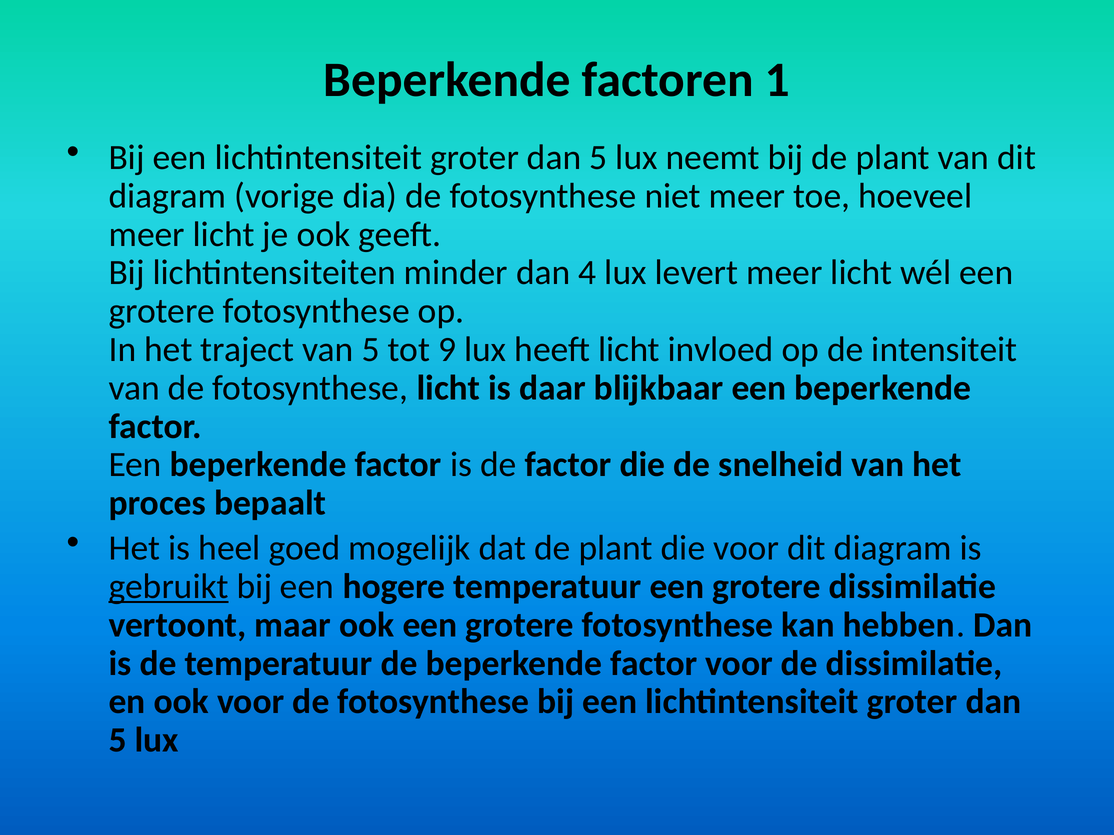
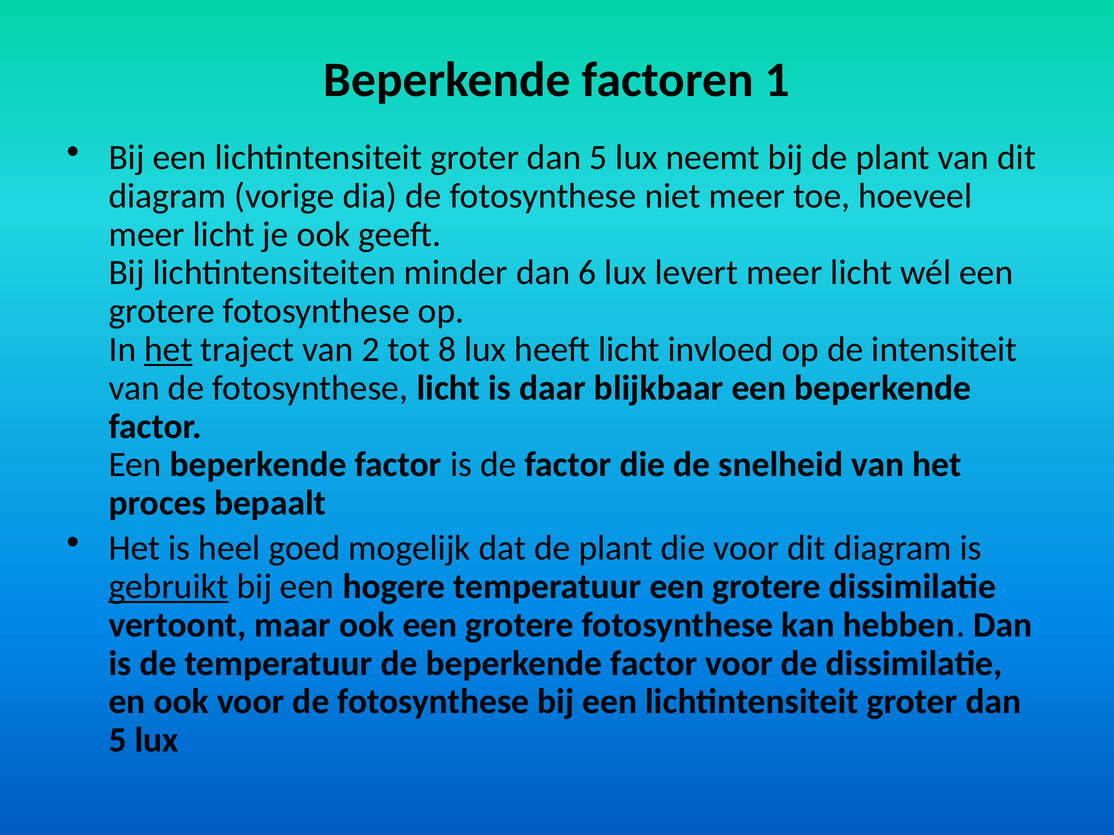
4: 4 -> 6 (587, 273)
het underline: none -> present (168, 350)
van 5: 5 -> 2 (371, 350)
9: 9 -> 8 (447, 350)
